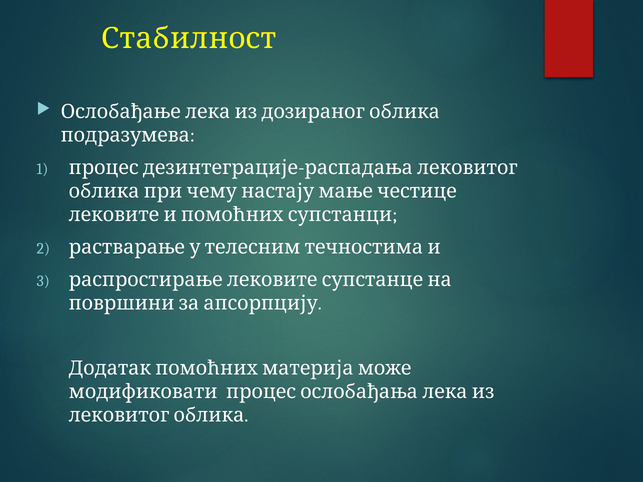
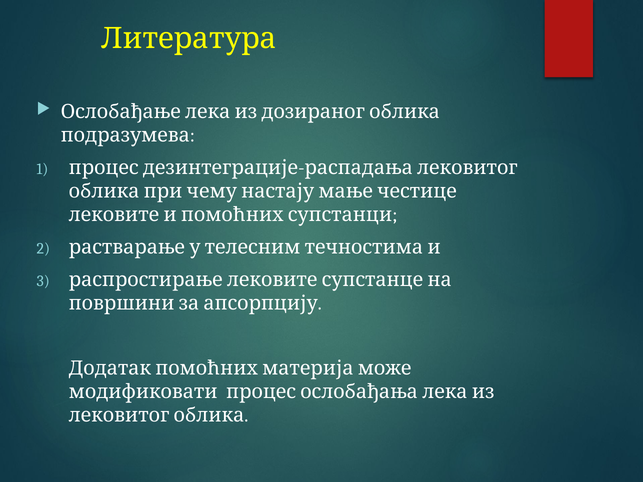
Стабилност: Стабилност -> Литература (189, 38)
